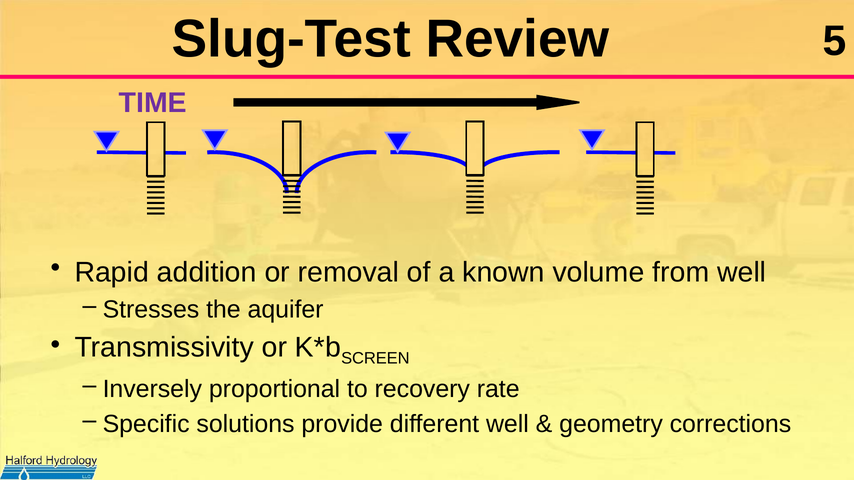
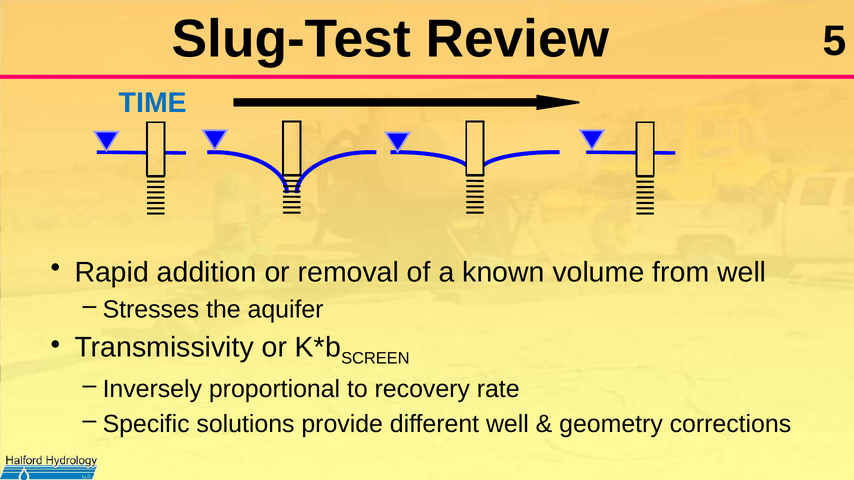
TIME colour: purple -> blue (153, 103)
